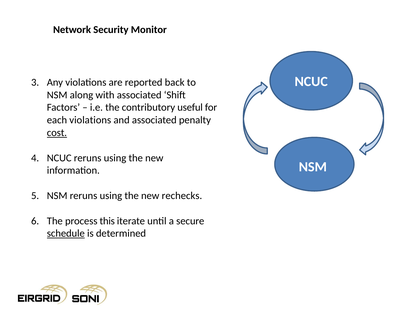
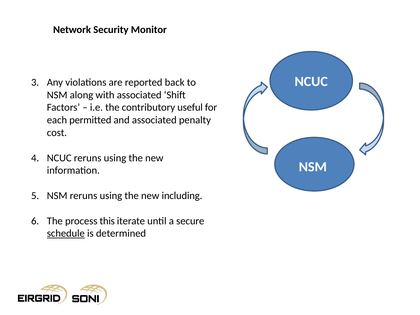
each violations: violations -> permitted (90, 120)
cost underline: present -> none (57, 133)
rechecks: rechecks -> including (182, 196)
